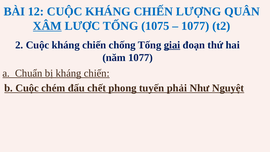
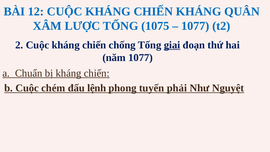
CHIẾN LƯỢNG: LƯỢNG -> KHÁNG (199, 12)
XÂM underline: present -> none (47, 26)
chết: chết -> lệnh (97, 88)
